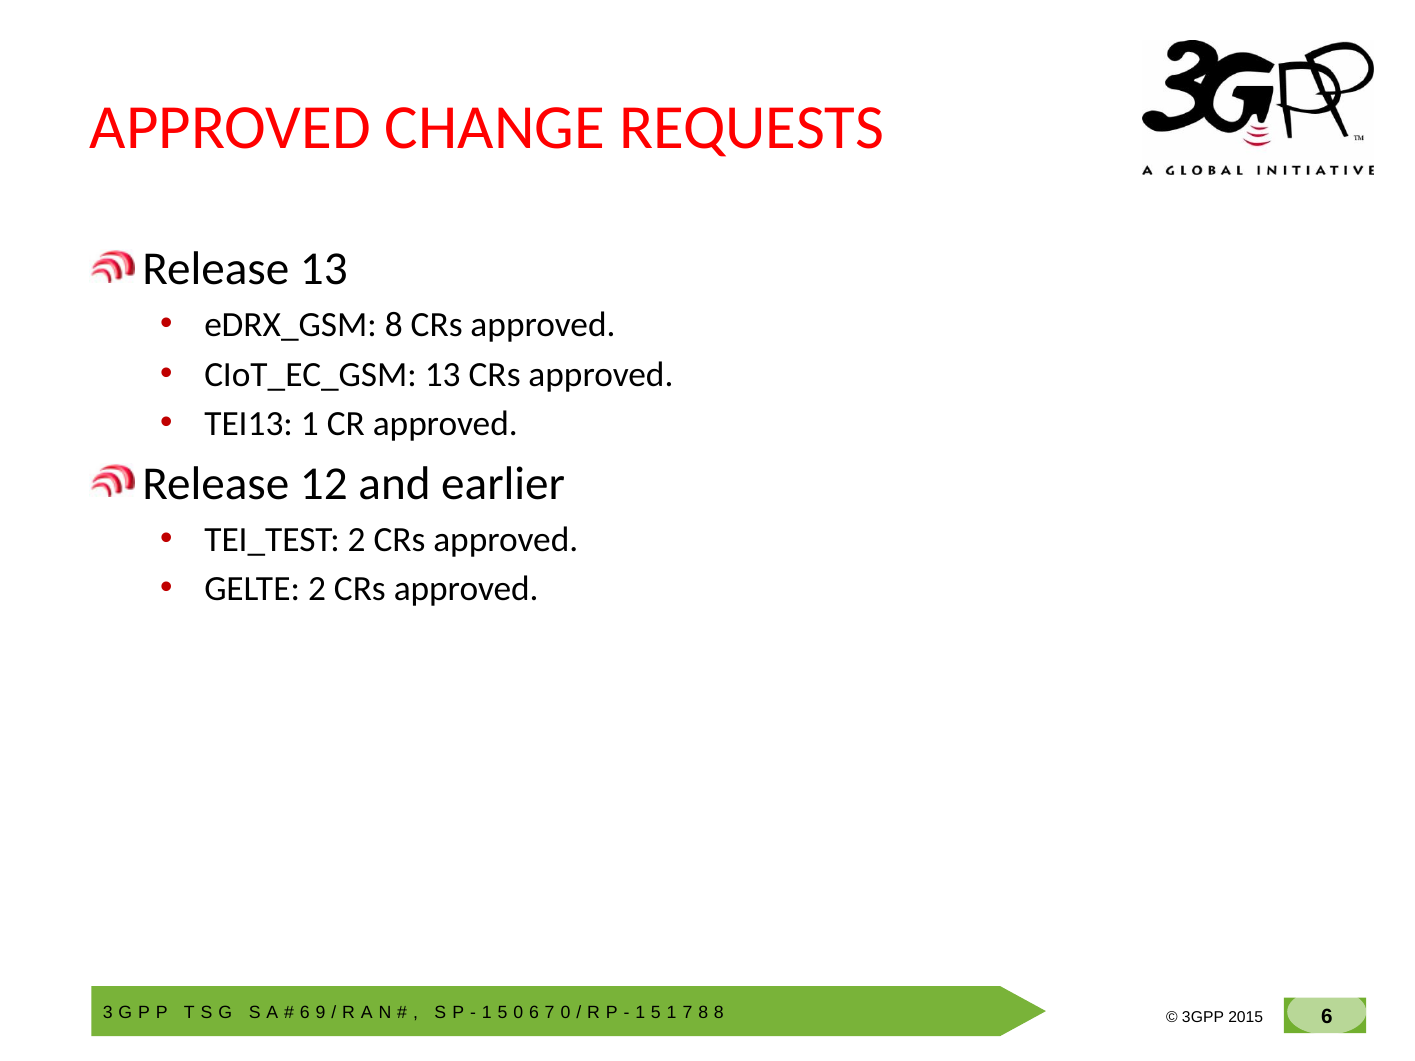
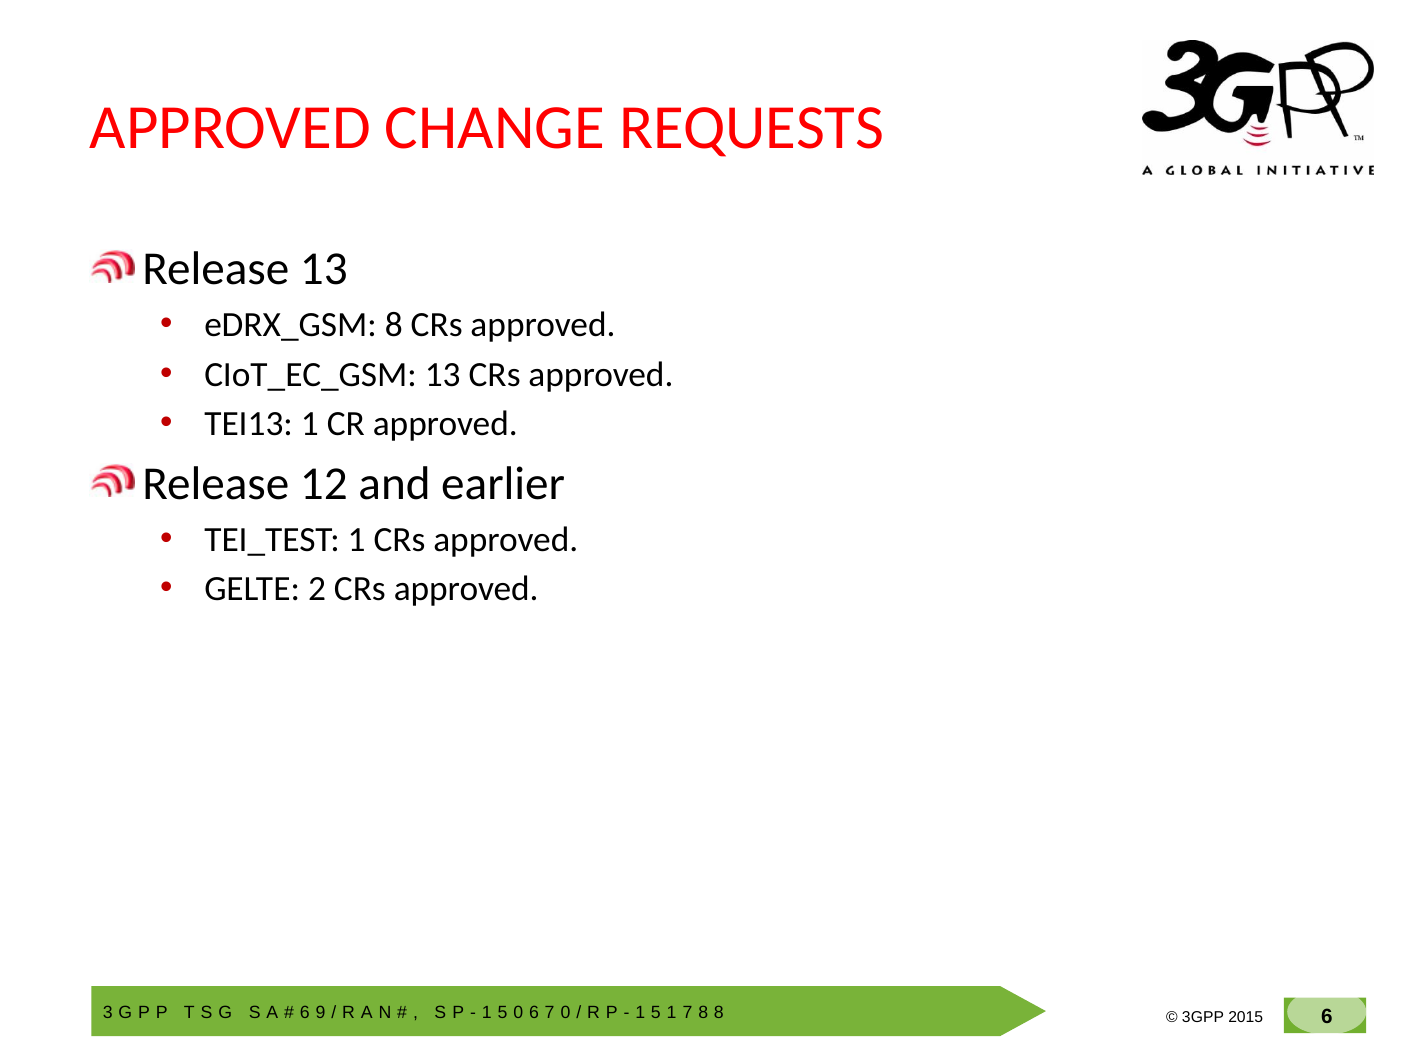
TEI_TEST 2: 2 -> 1 (357, 540)
